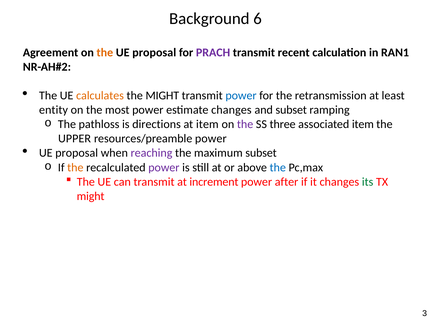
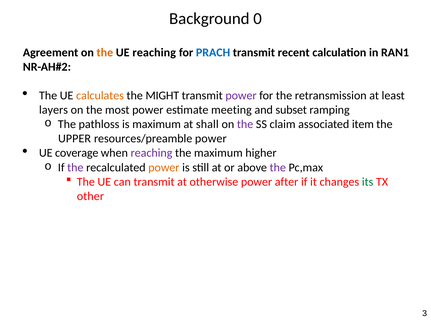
6: 6 -> 0 (258, 19)
proposal: proposal -> reaching (154, 53)
PRACH colour: purple -> blue (213, 53)
power colour: blue -> purple (241, 96)
entity: entity -> layers (54, 110)
estimate changes: changes -> meeting (231, 110)
is directions: directions -> maximum (157, 124)
at item: item -> shall (207, 124)
three: three -> claim (283, 124)
proposal: proposal -> coverage (77, 153)
maximum subset: subset -> higher (261, 153)
the colour: orange -> purple (75, 168)
power colour: purple -> orange (164, 168)
the colour: blue -> purple (278, 168)
increment: increment -> otherwise (214, 182)
might: might -> other (90, 196)
